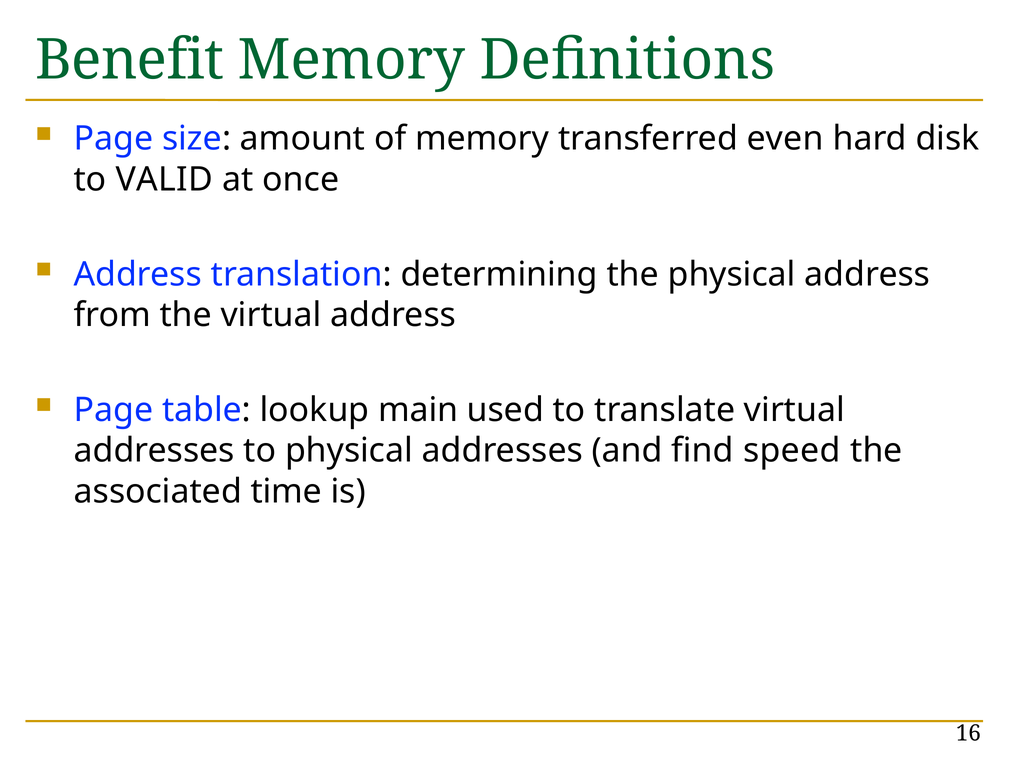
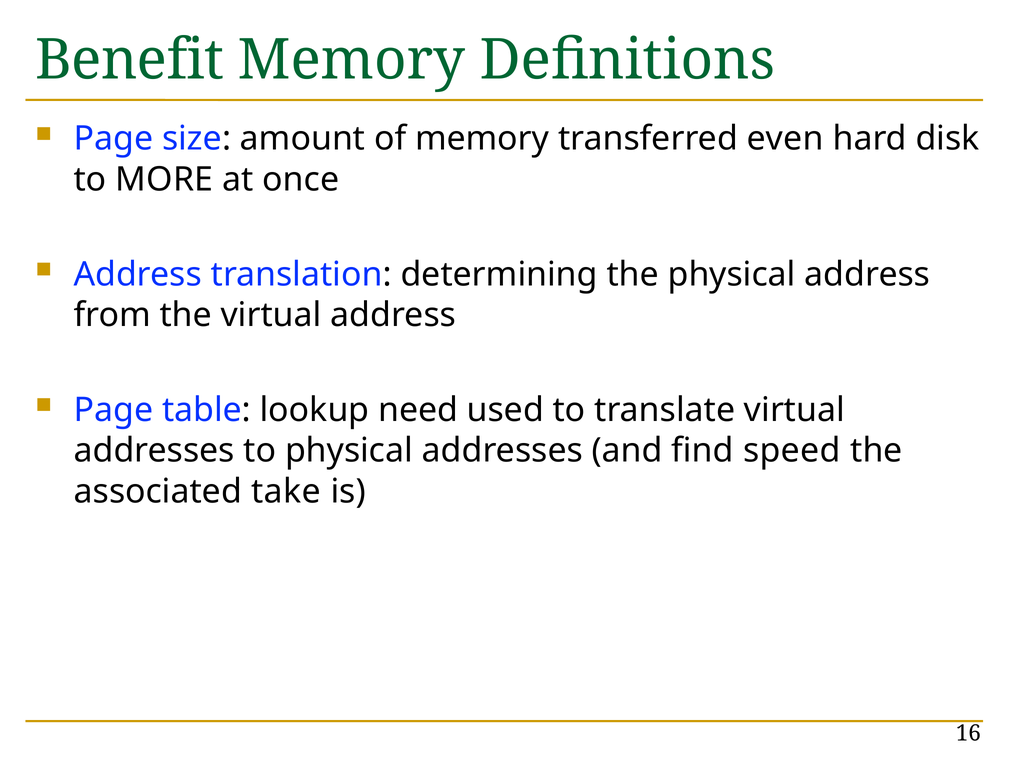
VALID: VALID -> MORE (164, 179)
main: main -> need (418, 410)
time: time -> take (286, 491)
